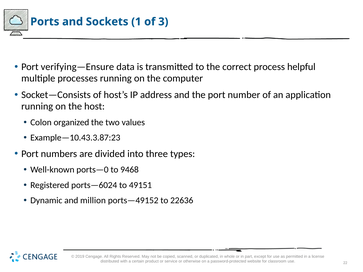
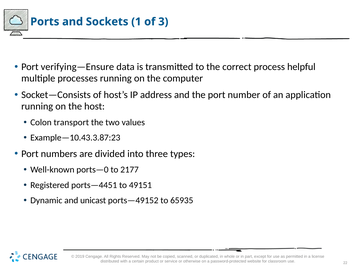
organized: organized -> transport (71, 122)
9468: 9468 -> 2177 (130, 170)
ports—6024: ports—6024 -> ports—4451 (94, 185)
million: million -> unicast (93, 201)
22636: 22636 -> 65935 (182, 201)
